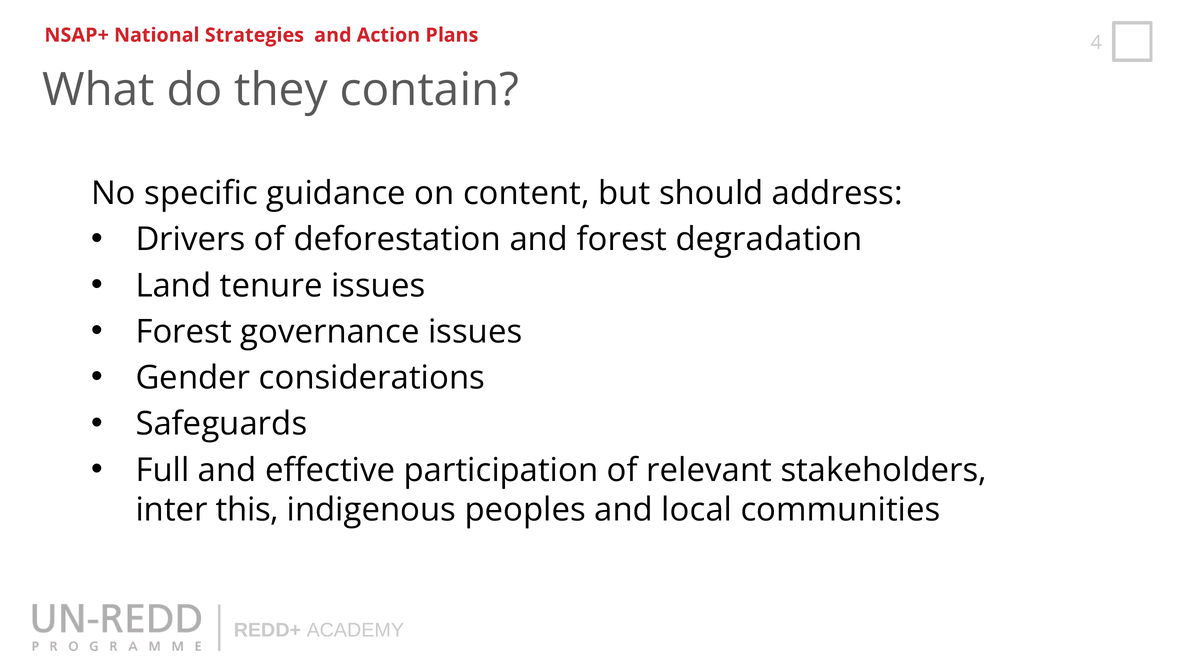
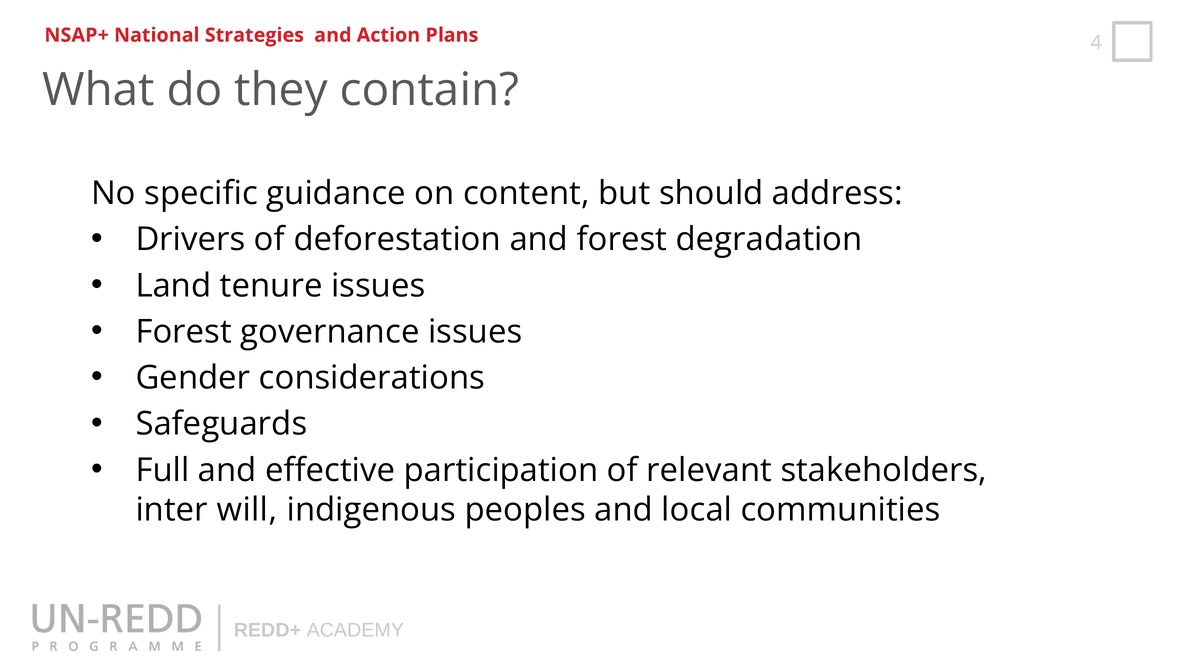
this: this -> will (247, 509)
